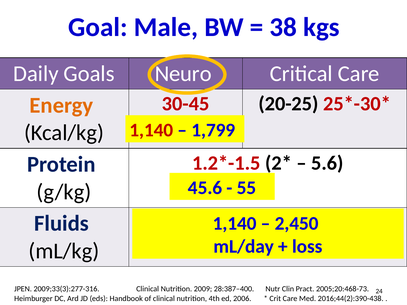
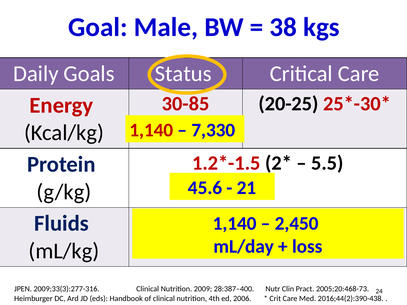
Neuro: Neuro -> Status (183, 74)
30-45: 30-45 -> 30-85 (186, 104)
Energy colour: orange -> red (61, 105)
1,799: 1,799 -> 7,330 (213, 130)
5.6: 5.6 -> 5.5 (327, 163)
55: 55 -> 21 (246, 188)
